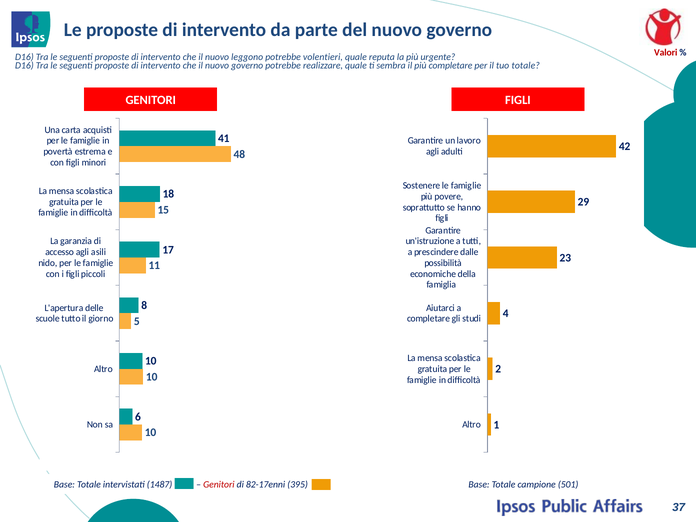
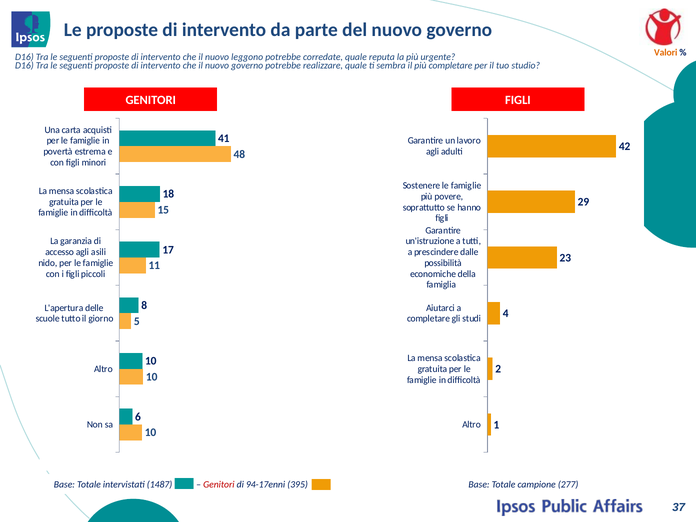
Valori colour: red -> orange (666, 53)
volentieri: volentieri -> corredate (323, 57)
tuo totale: totale -> studio (526, 66)
82-17enni: 82-17enni -> 94-17enni (266, 485)
501: 501 -> 277 (568, 485)
